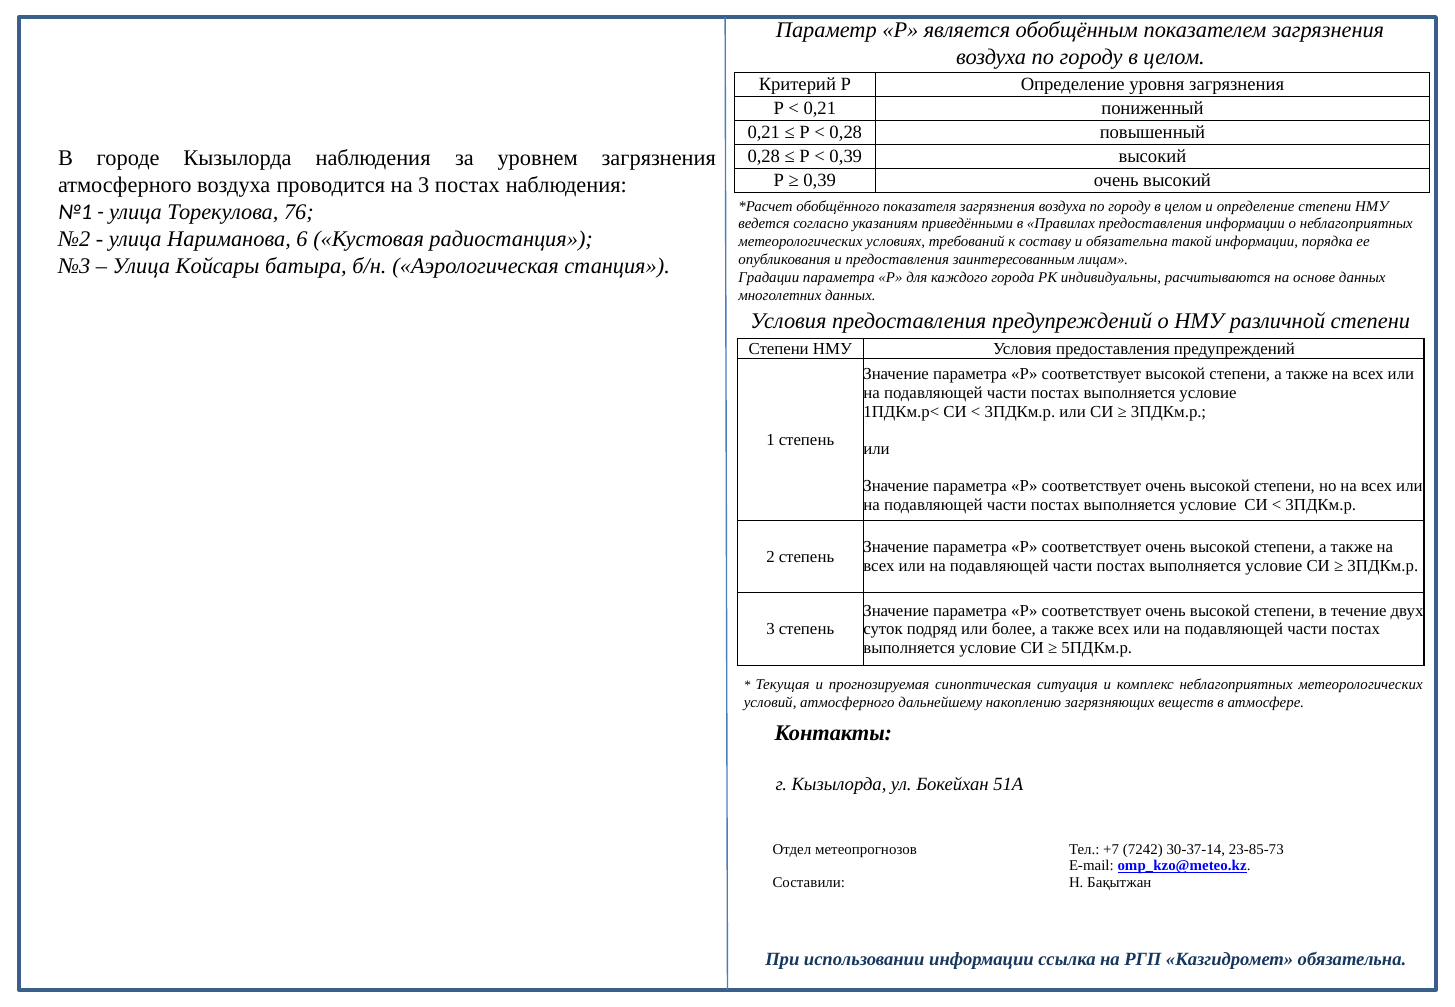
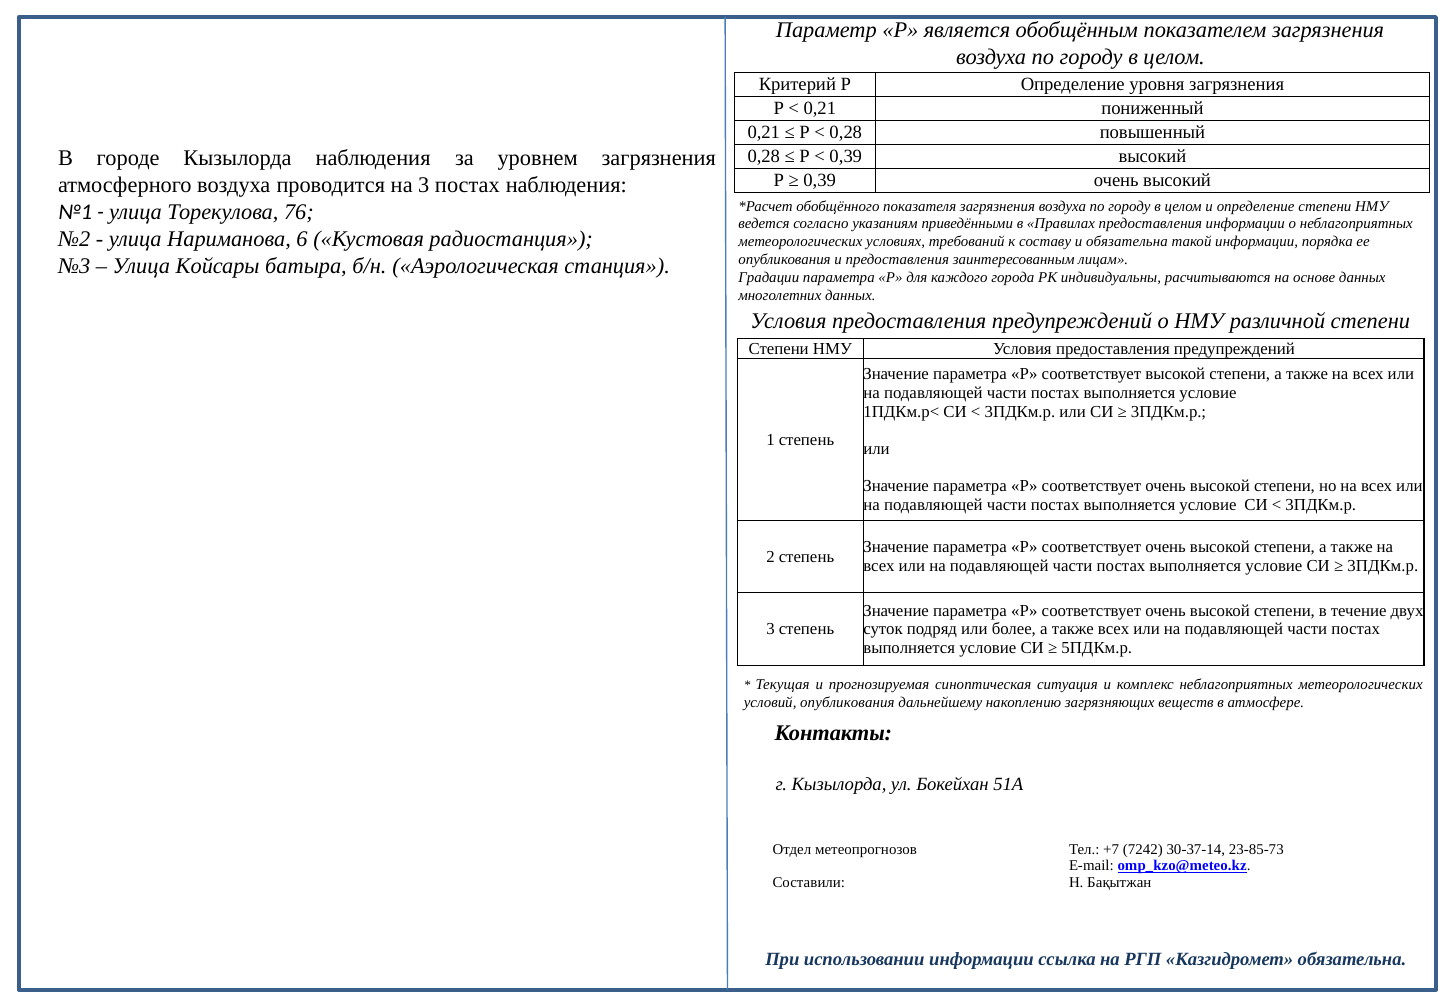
условий атмосферного: атмосферного -> опубликования (847, 703)
